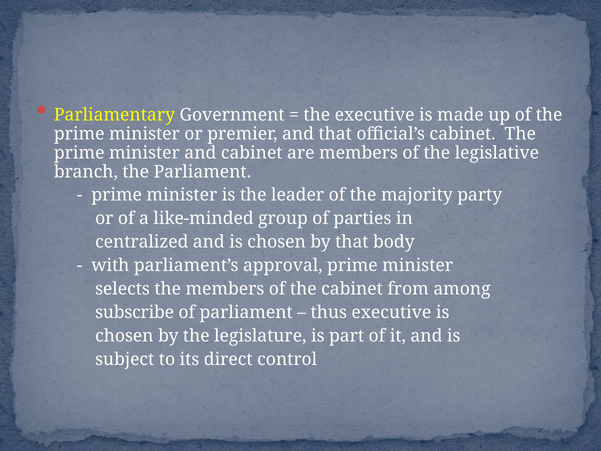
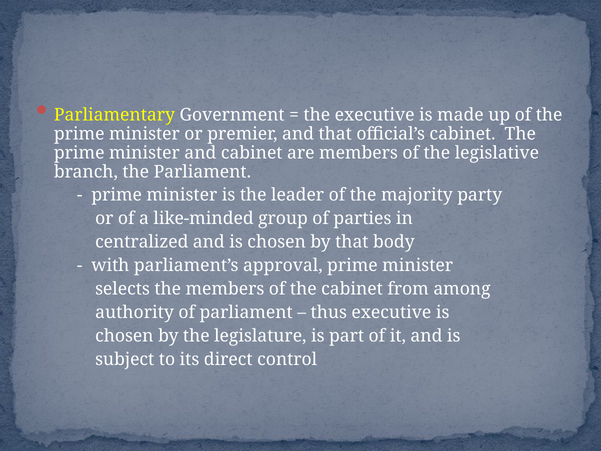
subscribe: subscribe -> authority (135, 312)
